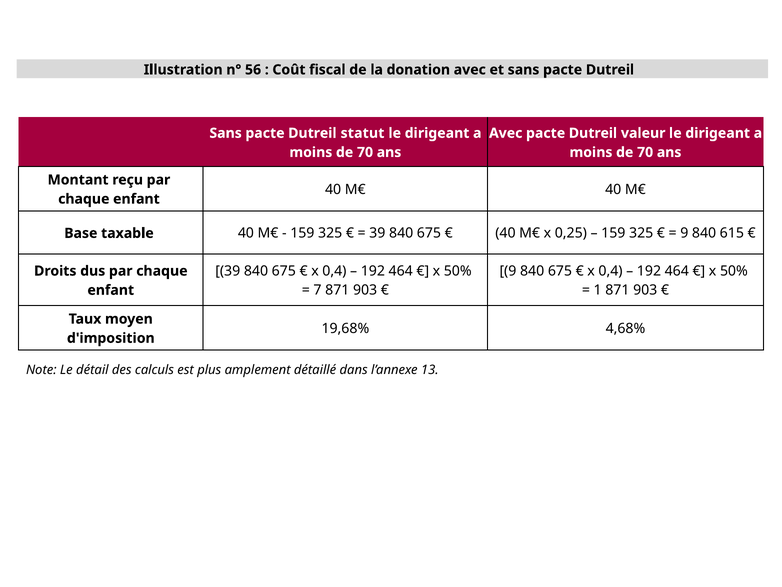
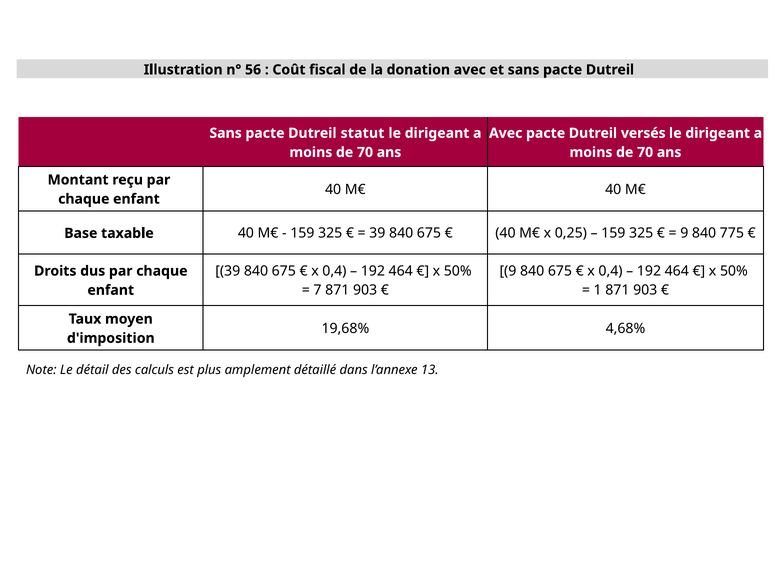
valeur: valeur -> versés (643, 133)
615: 615 -> 775 (732, 233)
